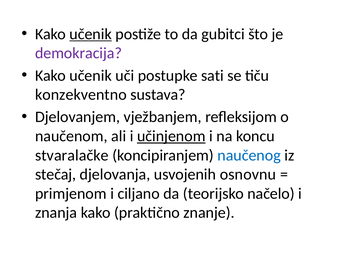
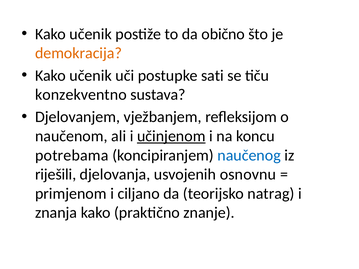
učenik underline: present -> none (91, 34)
gubitci: gubitci -> obično (223, 34)
demokracija colour: purple -> orange (78, 53)
stvaralačke: stvaralačke -> potrebama (72, 155)
stečaj: stečaj -> riješili (56, 175)
načelo: načelo -> natrag (271, 194)
